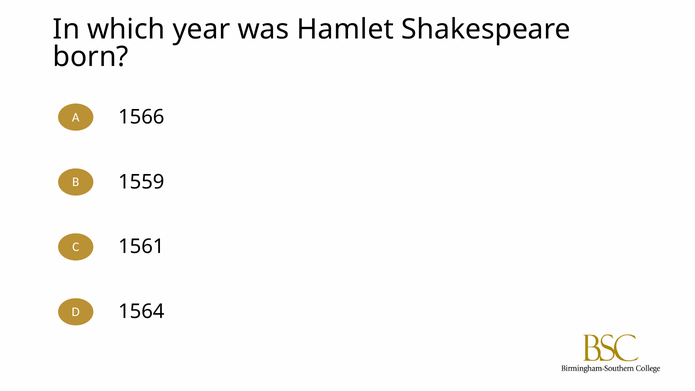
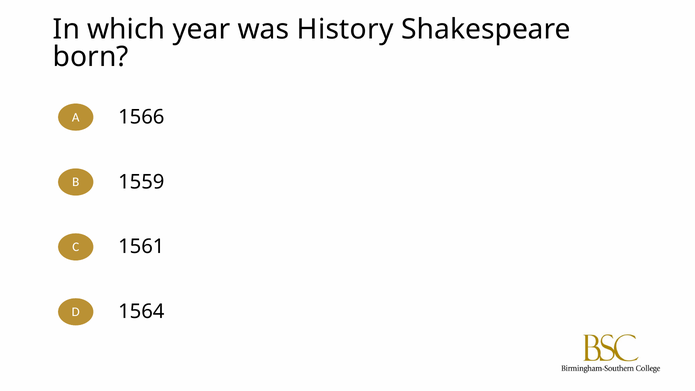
Hamlet: Hamlet -> History (345, 29)
